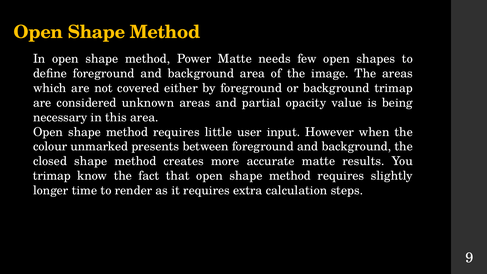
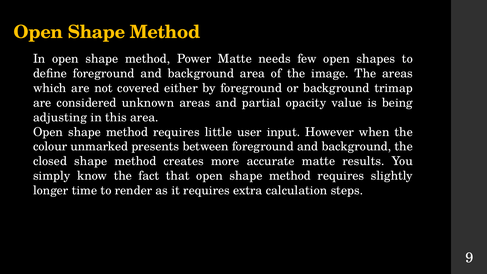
necessary: necessary -> adjusting (60, 117)
trimap: trimap -> simply (52, 176)
